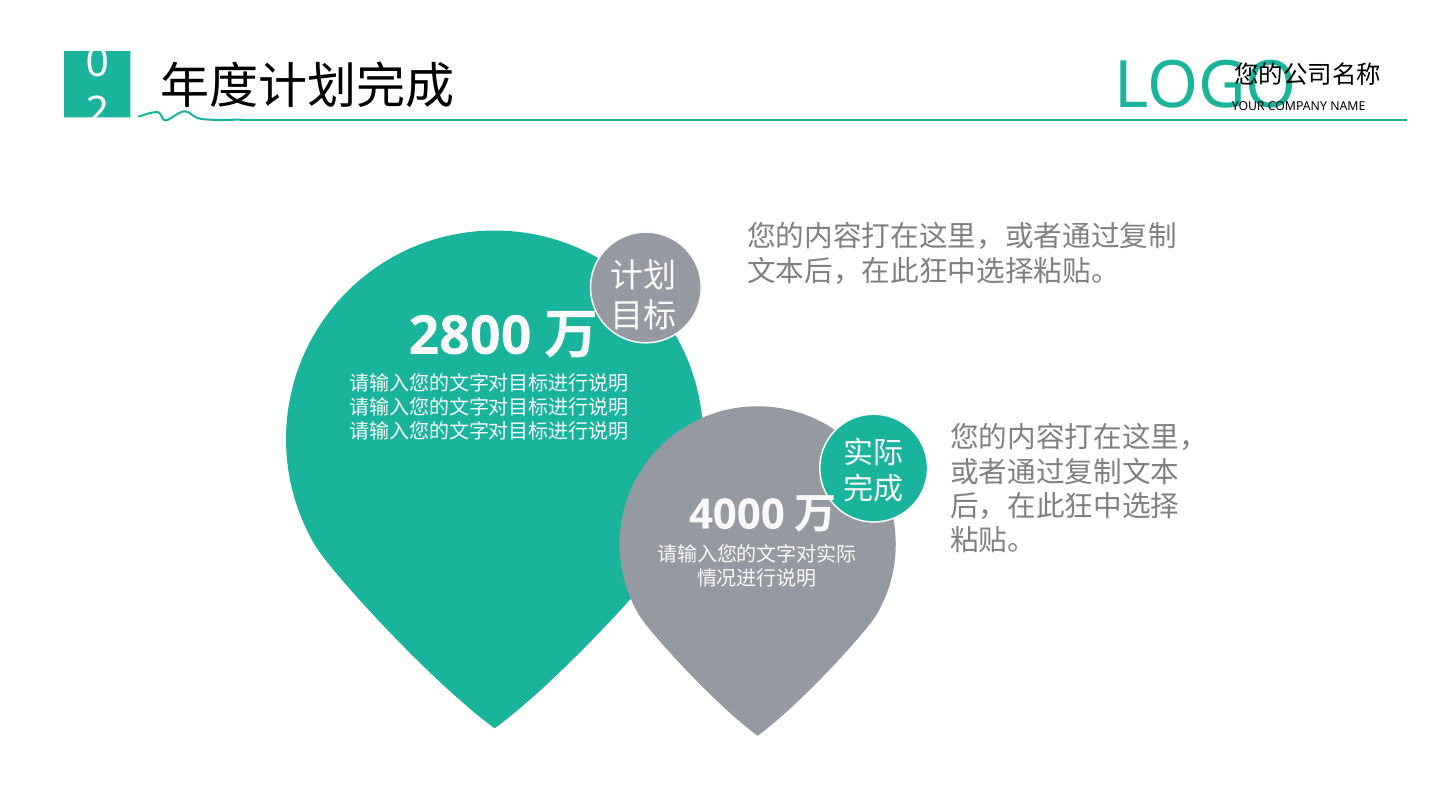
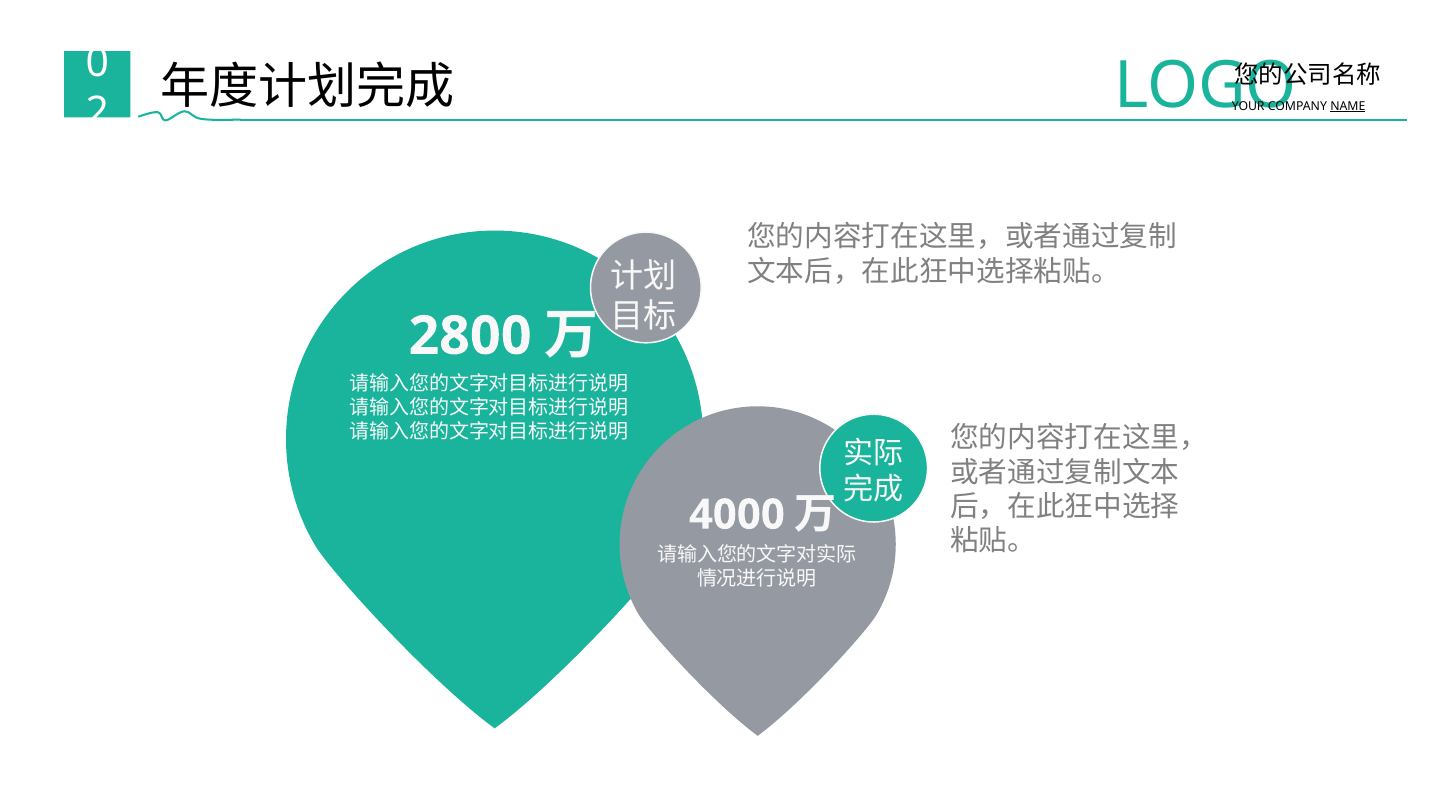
NAME underline: none -> present (1348, 106)
